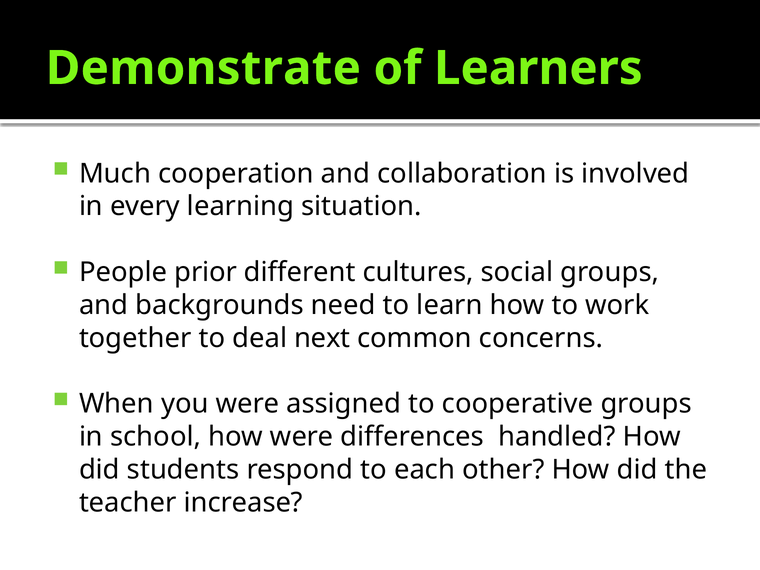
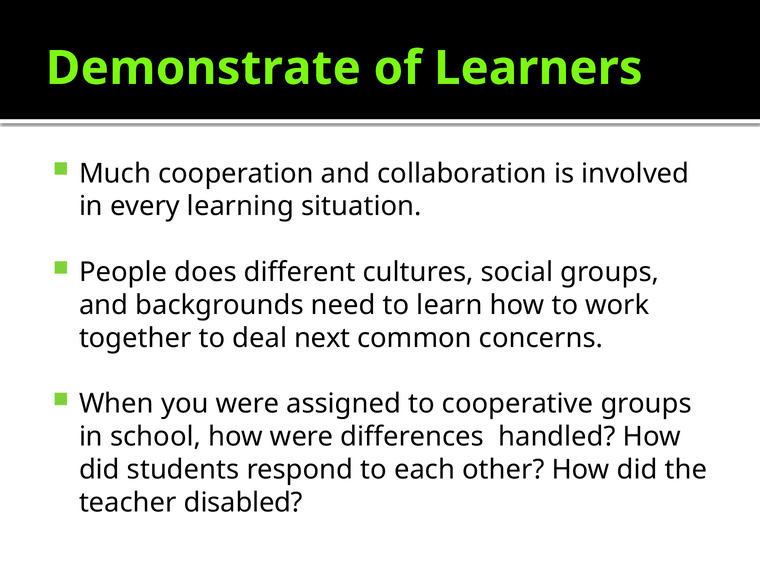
prior: prior -> does (206, 272)
increase: increase -> disabled (243, 503)
